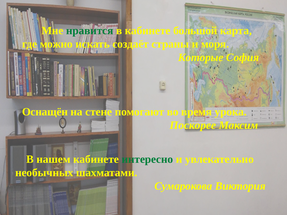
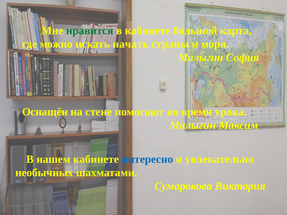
создаёт: создаёт -> начать (131, 44)
Которые: Которые -> Малыгин (201, 57)
Поскорее: Поскорее -> Малыгин (193, 125)
интересно colour: green -> blue (147, 159)
